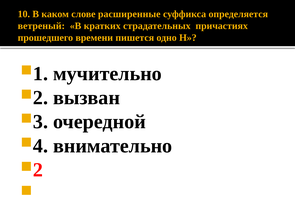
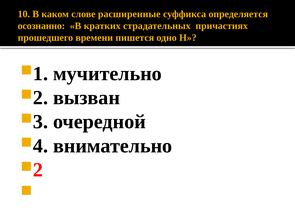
ветреный: ветреный -> осознанно (41, 26)
